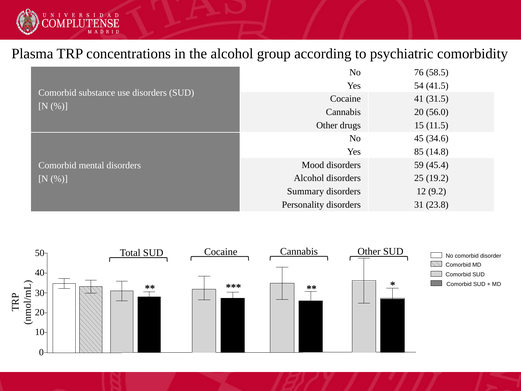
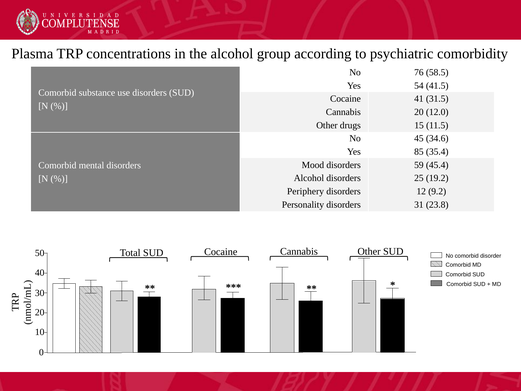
56.0: 56.0 -> 12.0 (437, 112)
14.8: 14.8 -> 35.4 (437, 152)
Summary: Summary -> Periphery (306, 191)
